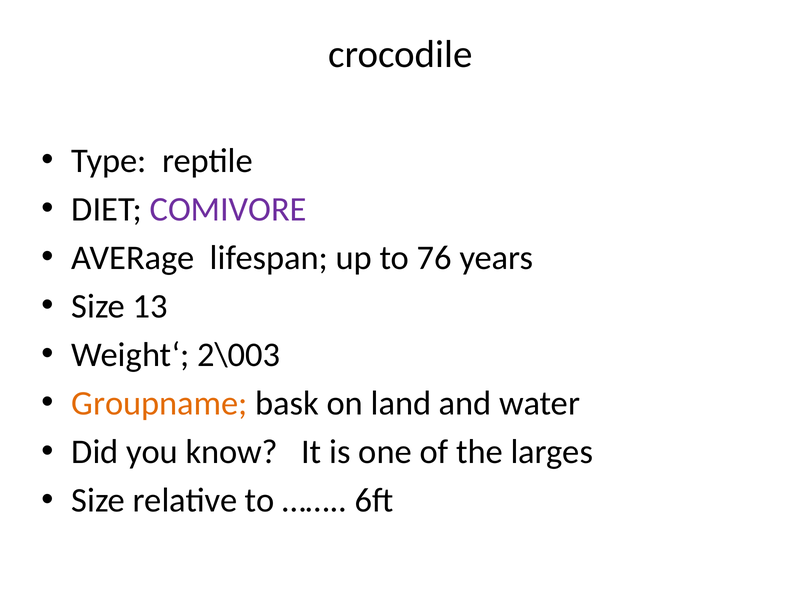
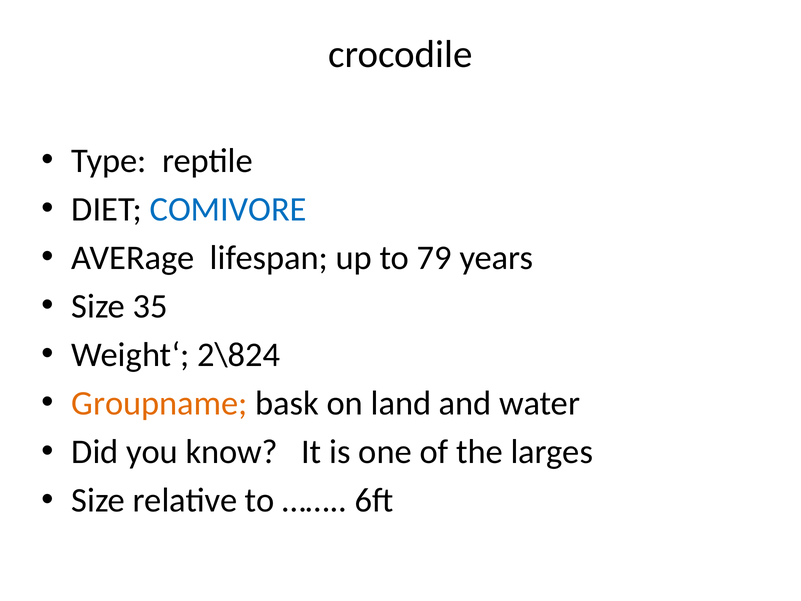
COMIVORE colour: purple -> blue (228, 209)
76: 76 -> 79 (434, 258)
13: 13 -> 35 (150, 306)
2\003: 2\003 -> 2\824 (239, 355)
